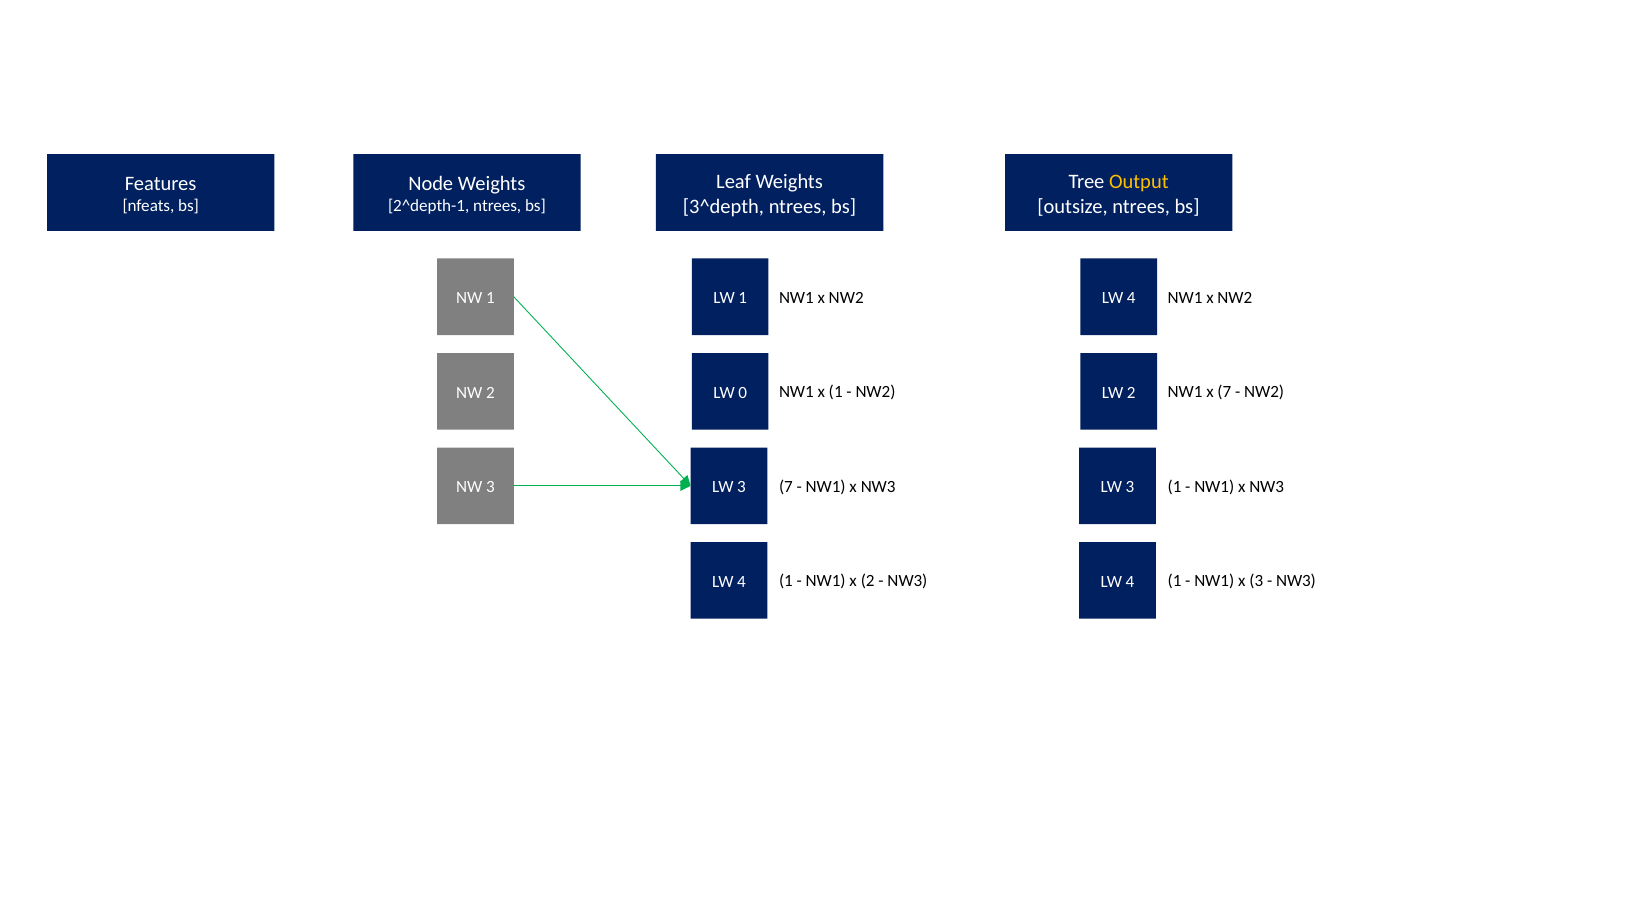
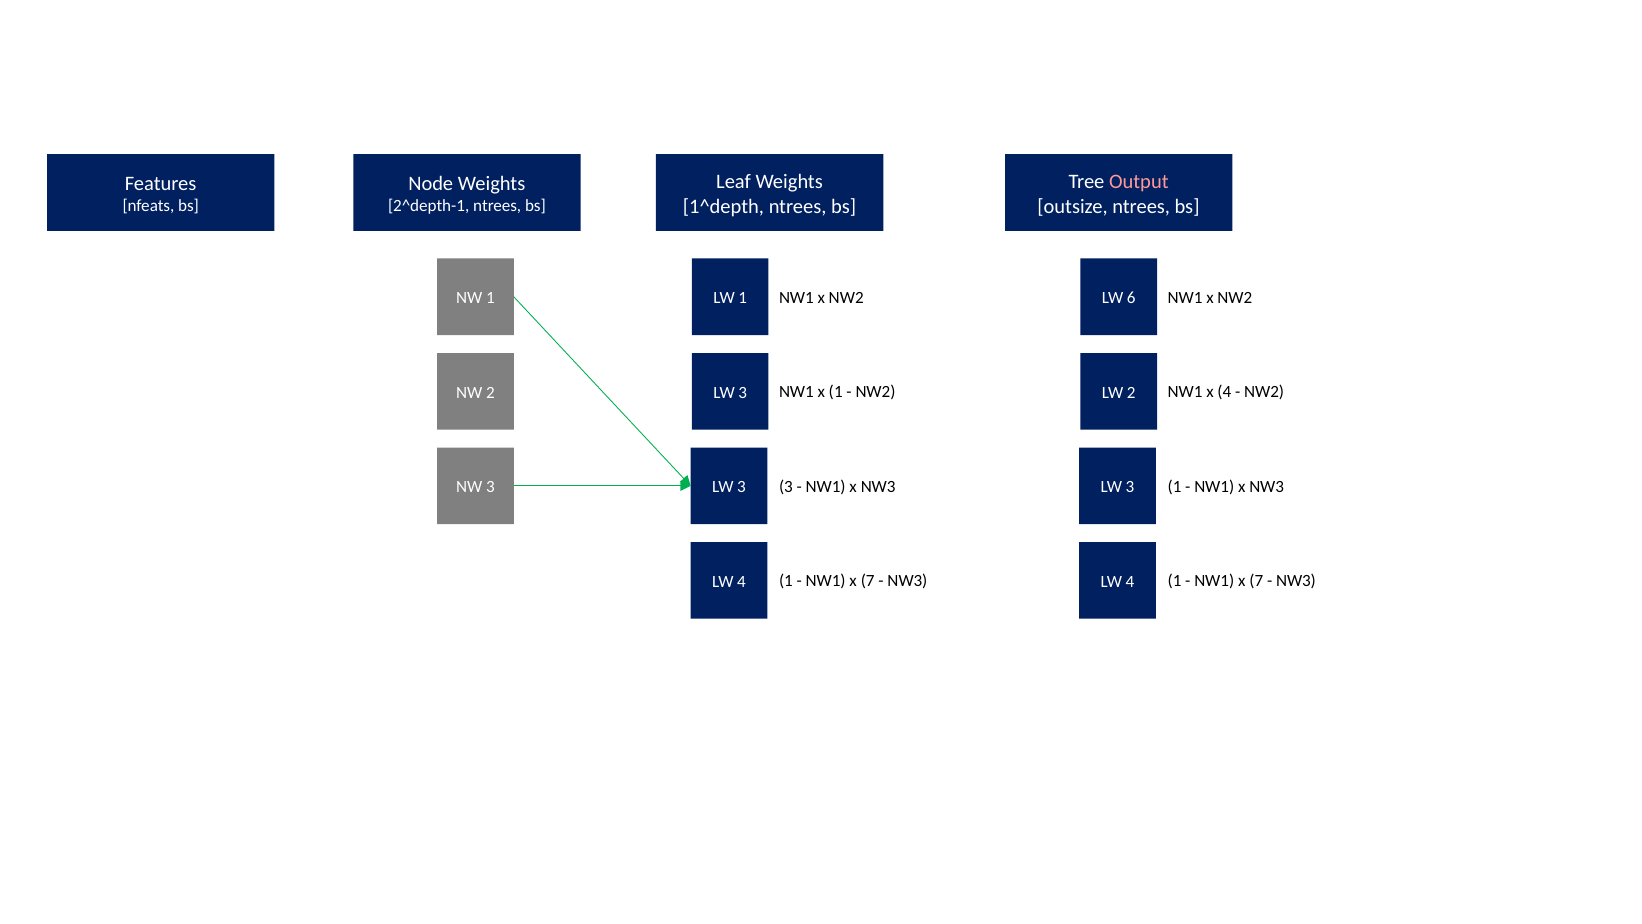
Output colour: yellow -> pink (1139, 182)
3^depth: 3^depth -> 1^depth (724, 206)
4: 4 -> 6 (1131, 298)
x 7: 7 -> 4 (1224, 392)
0: 0 -> 3 (743, 392)
3 7: 7 -> 3 (786, 487)
2: 2 -> 7 (868, 581)
3: 3 -> 7 (1256, 581)
